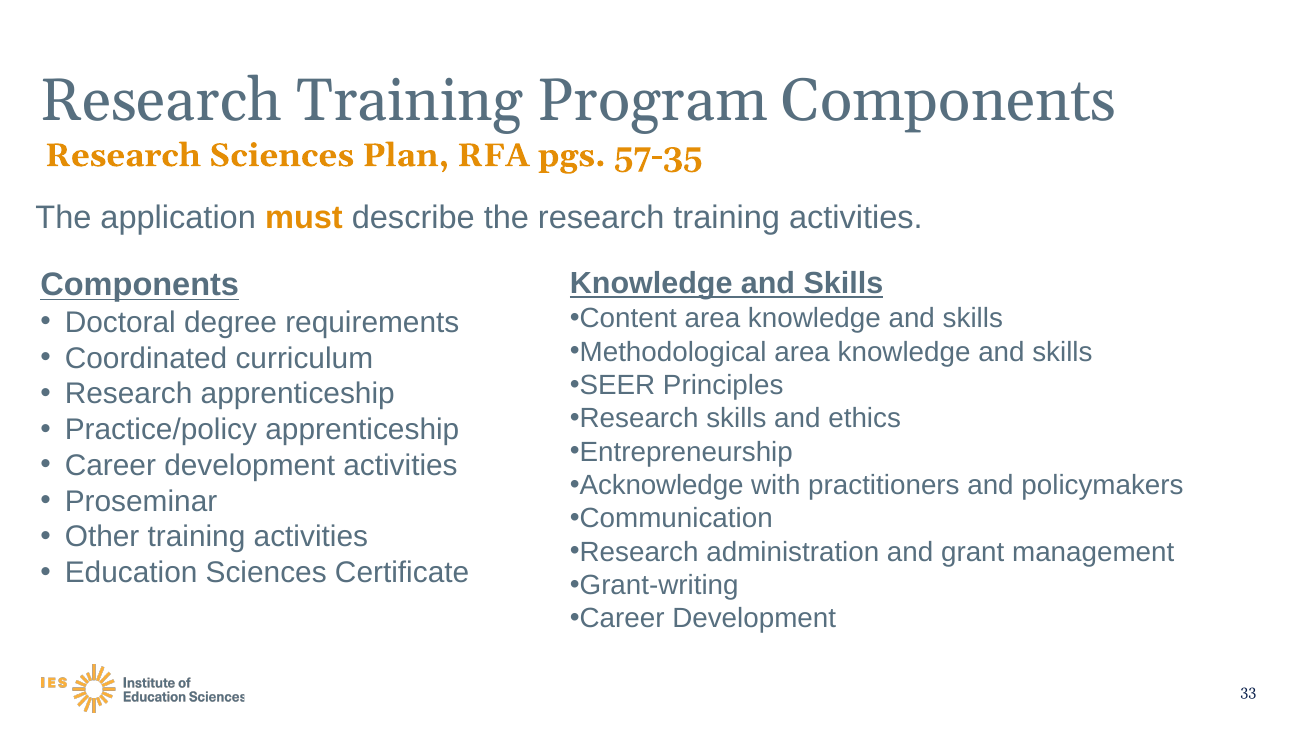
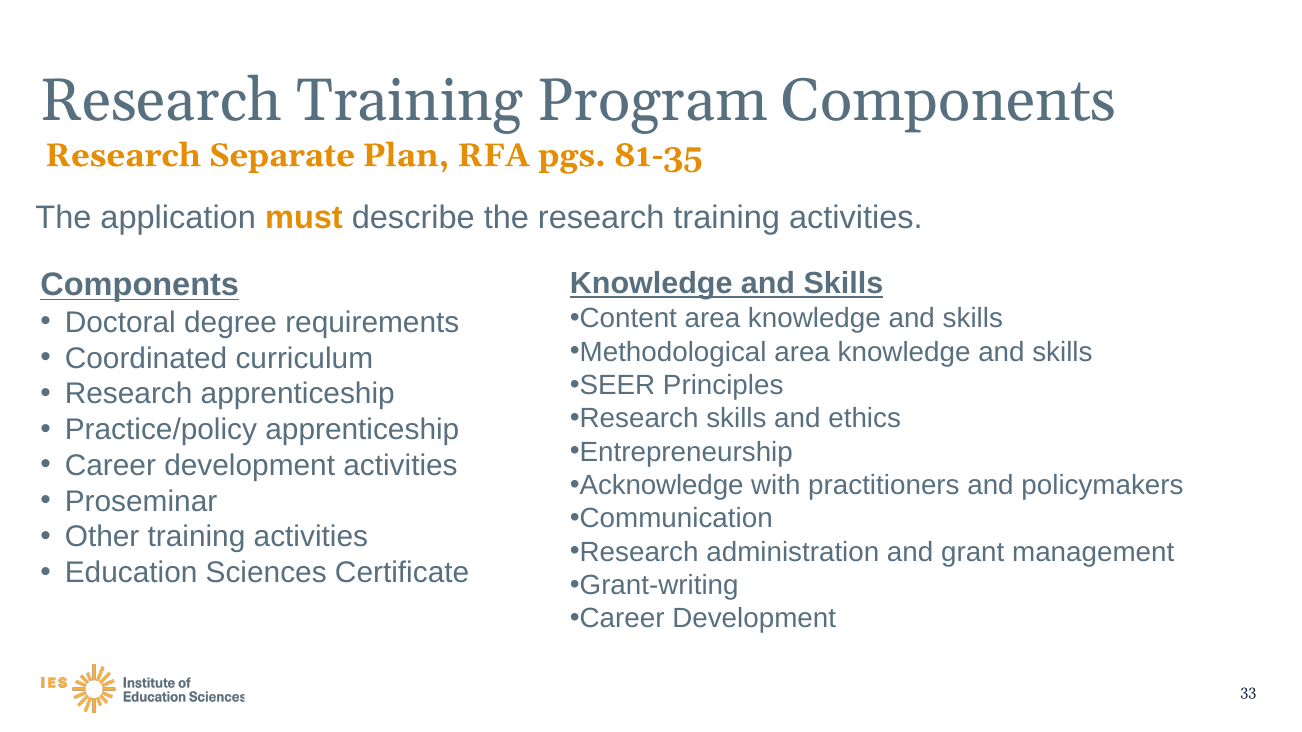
Research Sciences: Sciences -> Separate (282, 155)
57-35: 57-35 -> 81-35 (658, 155)
